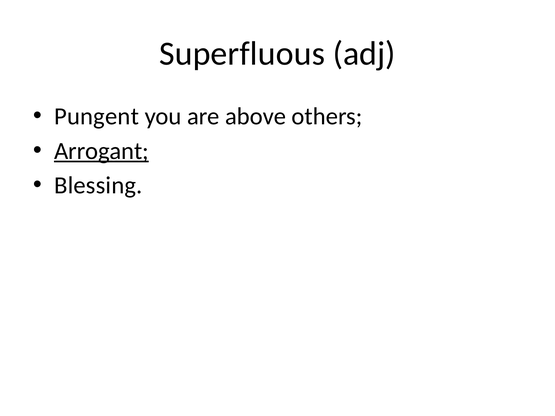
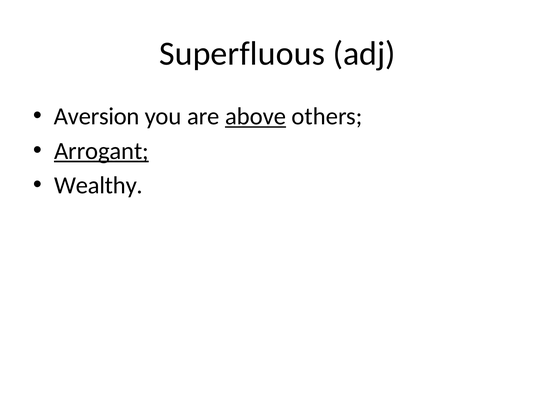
Pungent: Pungent -> Aversion (97, 116)
above underline: none -> present (256, 116)
Blessing: Blessing -> Wealthy (98, 186)
